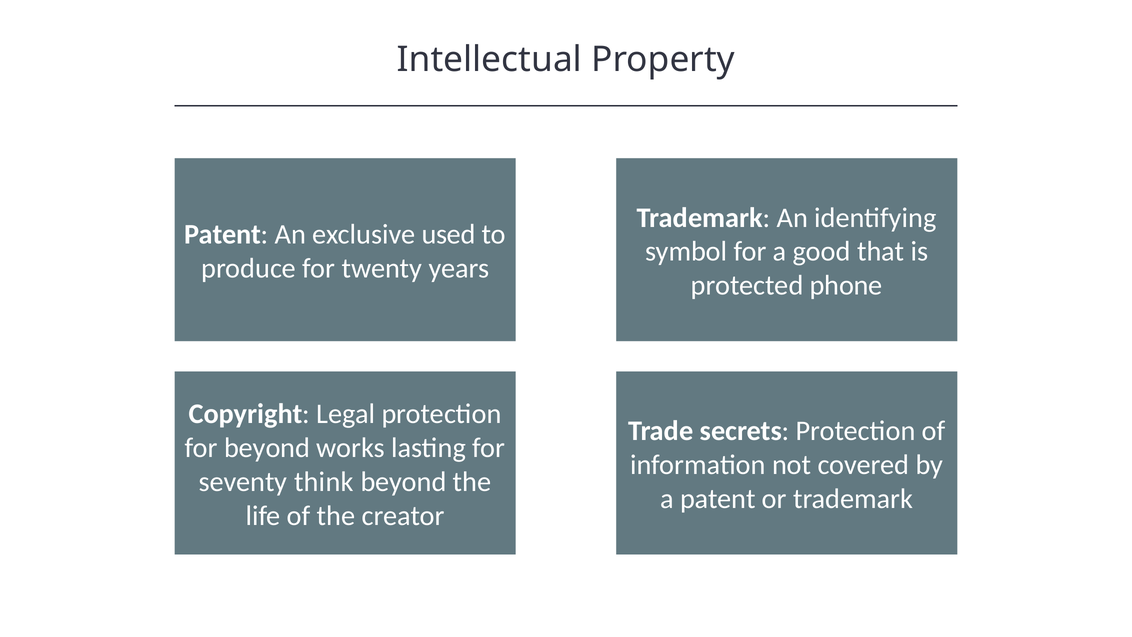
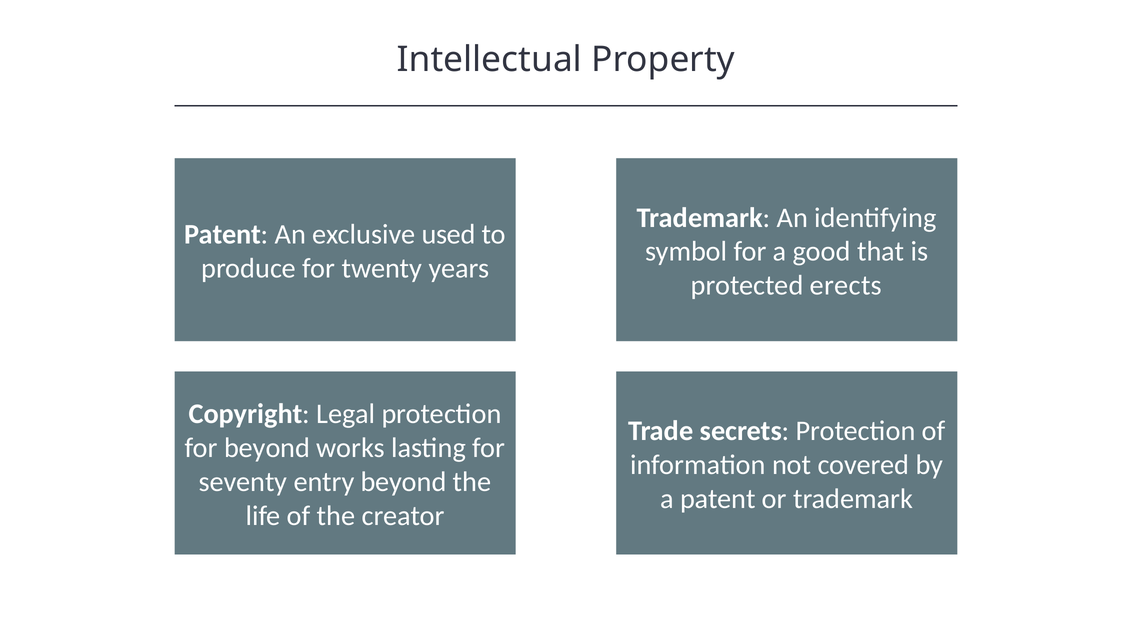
phone: phone -> erects (846, 285)
think: think -> entry (324, 482)
